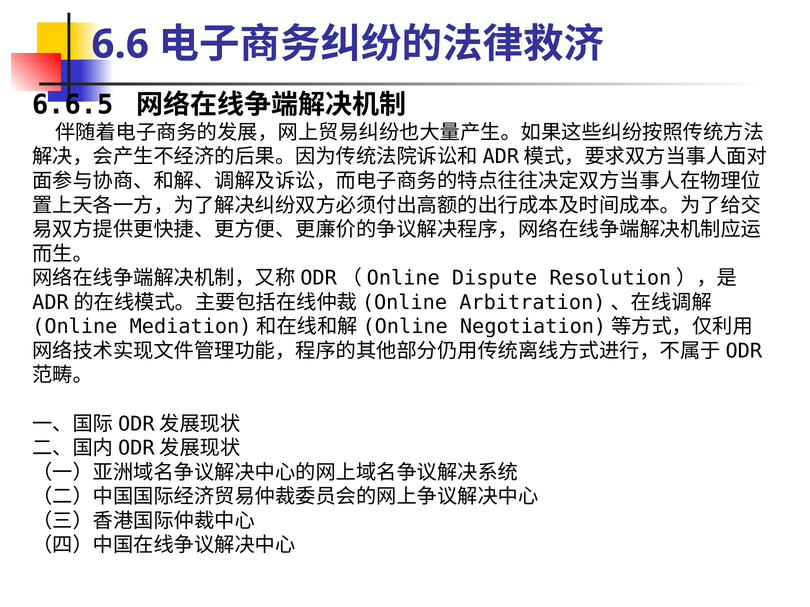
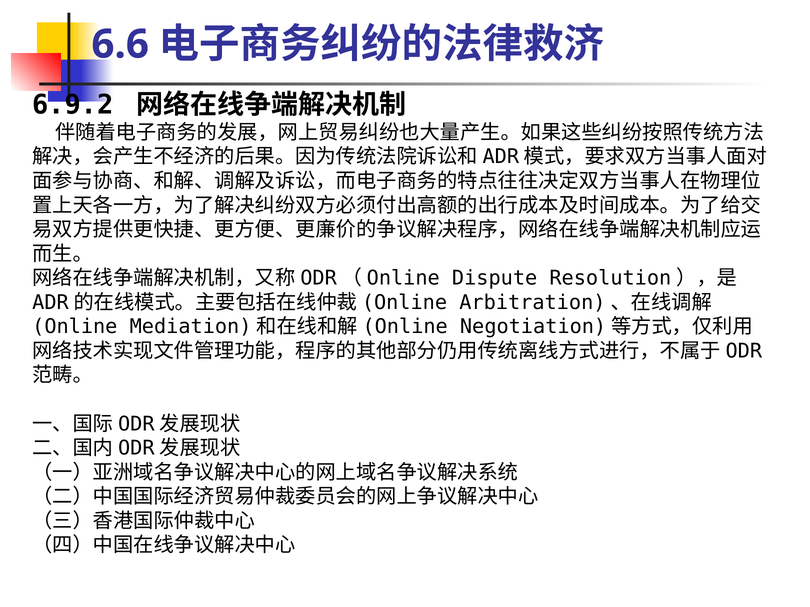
6.6.5: 6.6.5 -> 6.9.2 (73, 105)
